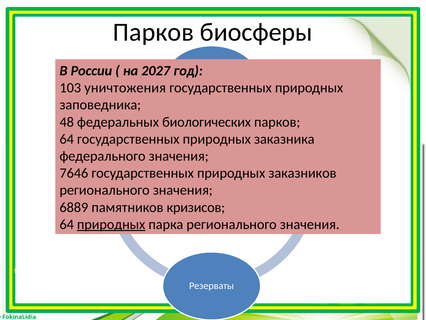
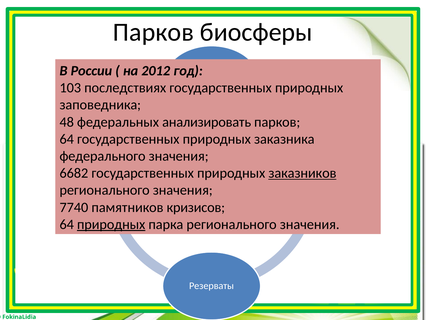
2027: 2027 -> 2012 (156, 71)
уничтожения: уничтожения -> последствиях (125, 88)
биологических: биологических -> анализировать (207, 122)
7646: 7646 -> 6682 (74, 173)
заказников underline: none -> present (302, 173)
6889: 6889 -> 7740 (74, 207)
